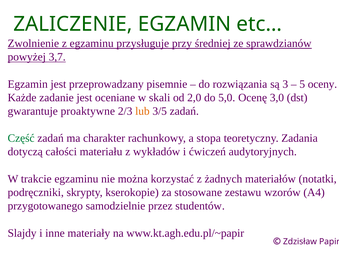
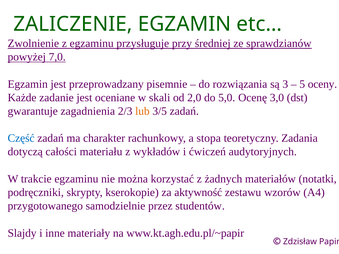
3,7: 3,7 -> 7,0 (57, 57)
proaktywne: proaktywne -> zagadnienia (88, 111)
Część colour: green -> blue (21, 138)
stosowane: stosowane -> aktywność (198, 193)
